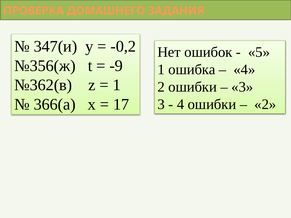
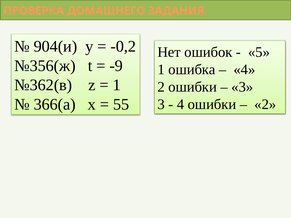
347(и: 347(и -> 904(и (55, 46)
17: 17 -> 55 (121, 105)
